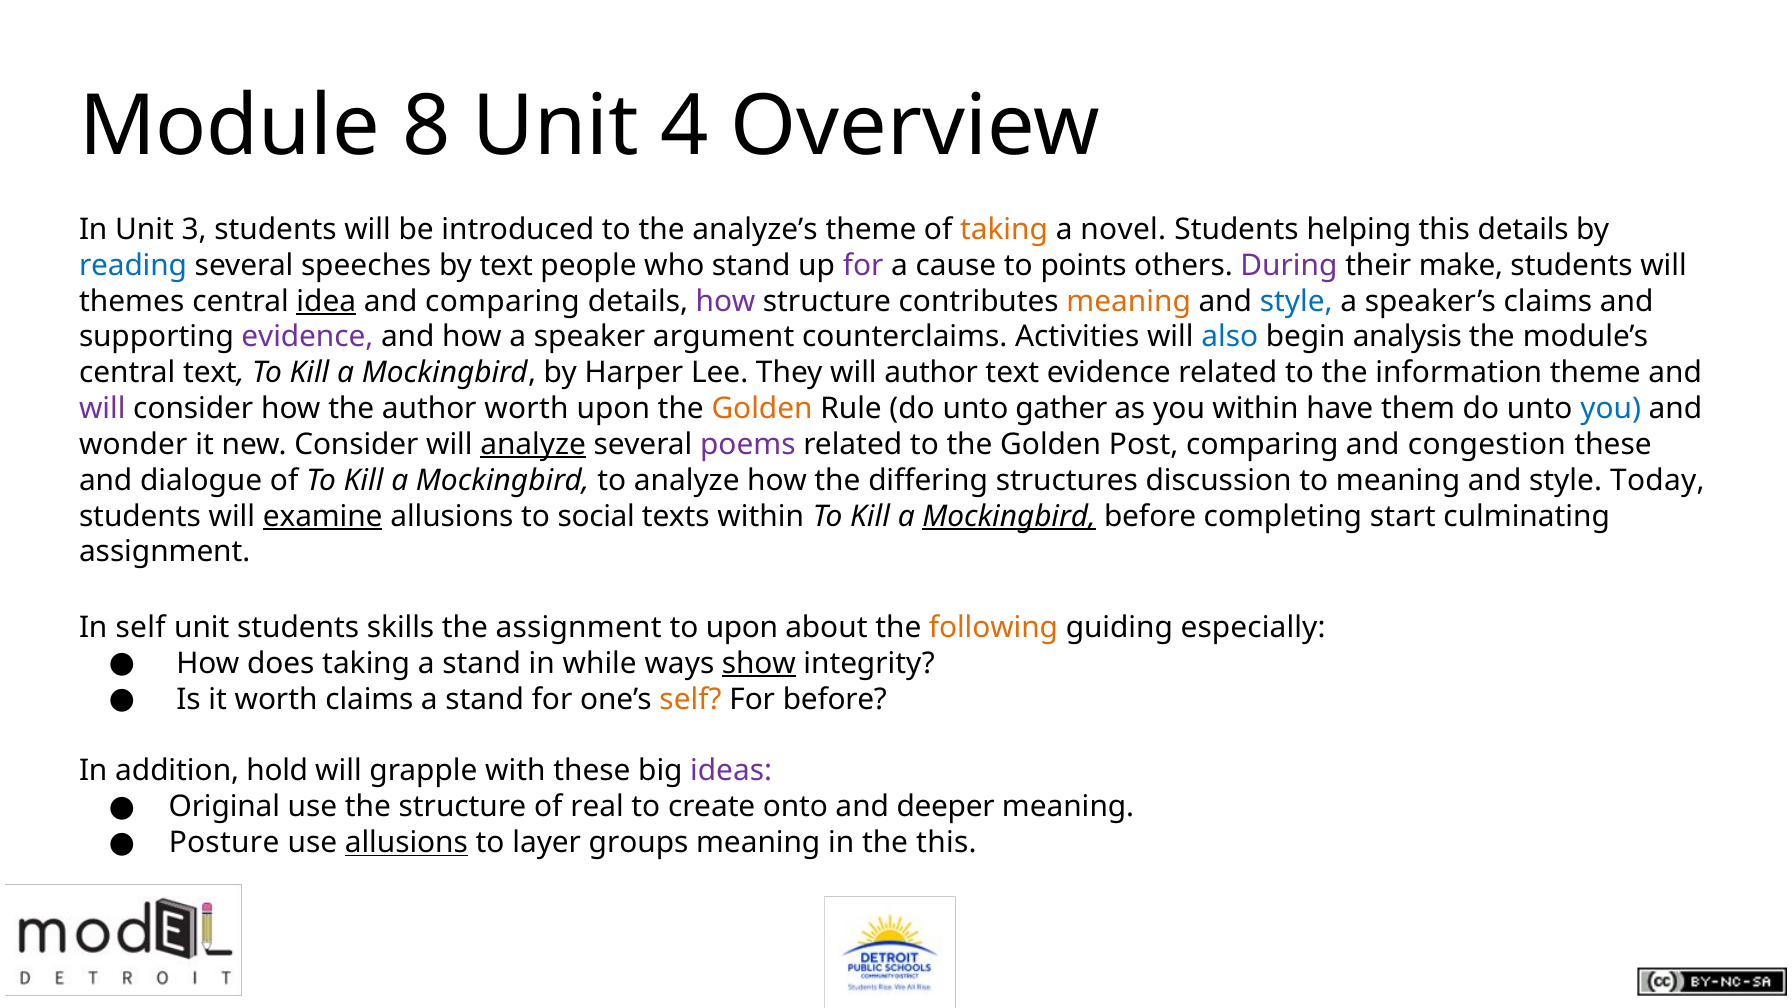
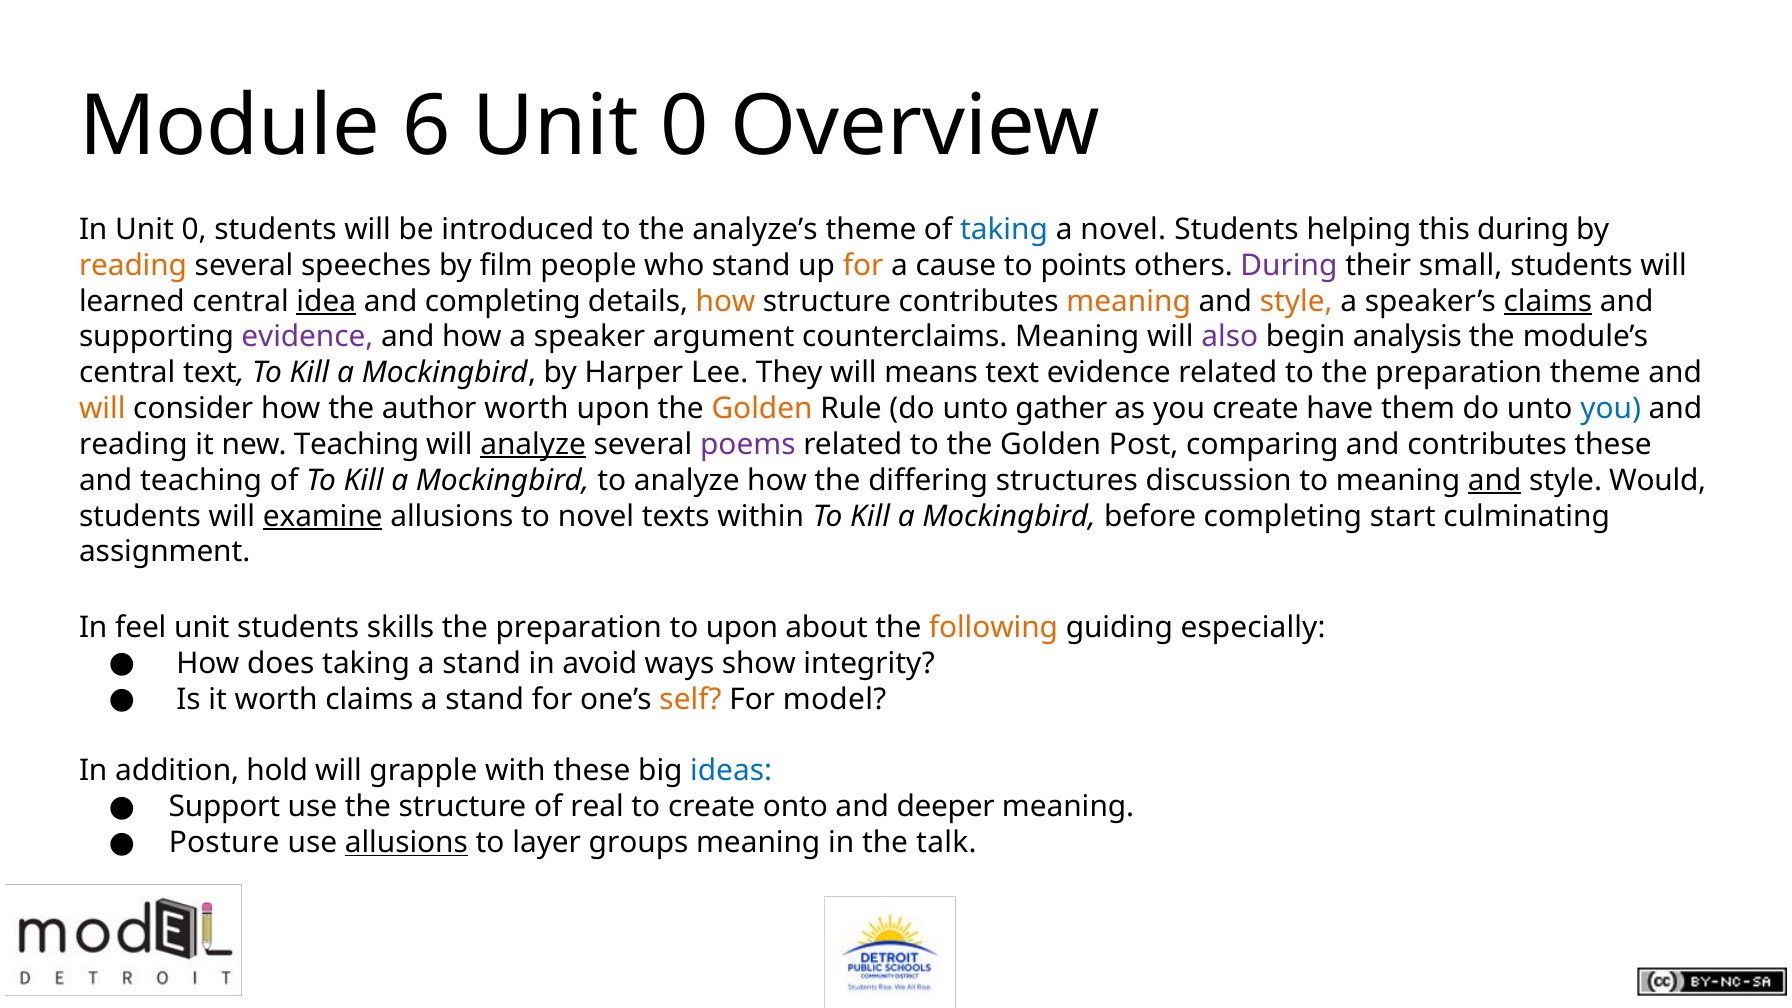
8: 8 -> 6 (427, 126)
4: 4 -> 0 (685, 126)
In Unit 3: 3 -> 0 (194, 230)
taking colour: orange -> blue (1004, 230)
this details: details -> during (1523, 230)
reading colour: blue -> orange (133, 265)
by text: text -> film (506, 265)
for colour: purple -> orange (863, 265)
make: make -> small (1461, 265)
themes: themes -> learned (132, 301)
and comparing: comparing -> completing (503, 301)
how colour: purple -> orange (726, 301)
style colour: blue -> orange (1296, 301)
claims underline: none -> present (1548, 301)
counterclaims Activities: Activities -> Meaning (1077, 337)
also colour: blue -> purple (1230, 337)
will author: author -> means (931, 373)
to the information: information -> preparation (1459, 373)
will colour: purple -> orange (102, 409)
you within: within -> create (1256, 409)
wonder: wonder -> reading (133, 445)
new Consider: Consider -> Teaching (356, 445)
and congestion: congestion -> contributes (1487, 445)
and dialogue: dialogue -> teaching (201, 480)
and underline: none -> present (1495, 480)
Today: Today -> Would (1658, 480)
to social: social -> novel (596, 516)
Mockingbird underline: present -> none (1009, 516)
In self: self -> feel (141, 628)
assignment: assignment -> preparation (579, 628)
while: while -> avoid (600, 664)
show underline: present -> none (759, 664)
For before: before -> model (835, 699)
ideas colour: purple -> blue (731, 771)
Original: Original -> Support (224, 807)
the this: this -> talk (946, 843)
